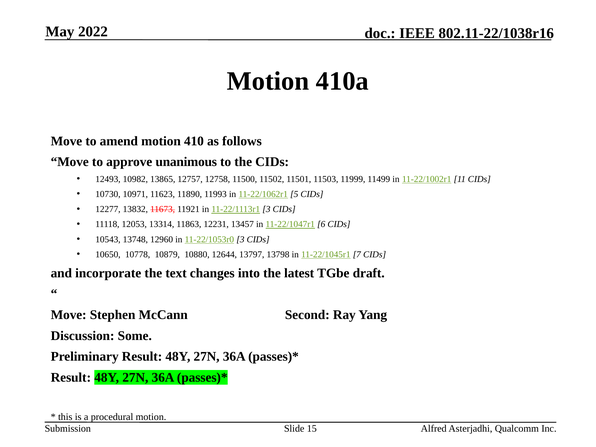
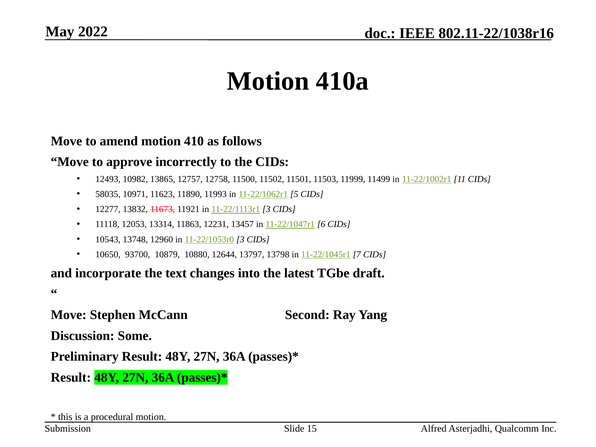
unanimous: unanimous -> incorrectly (186, 162)
10730: 10730 -> 58035 (108, 194)
10778: 10778 -> 93700 (138, 254)
